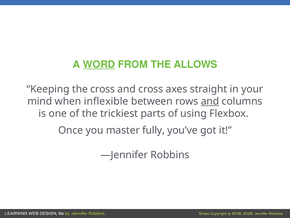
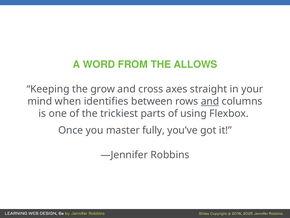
WORD underline: present -> none (99, 64)
the cross: cross -> grow (103, 89)
inflexible: inflexible -> identifies (106, 101)
